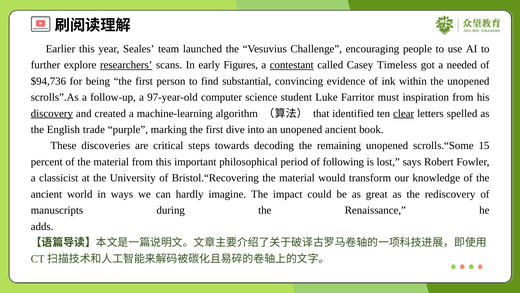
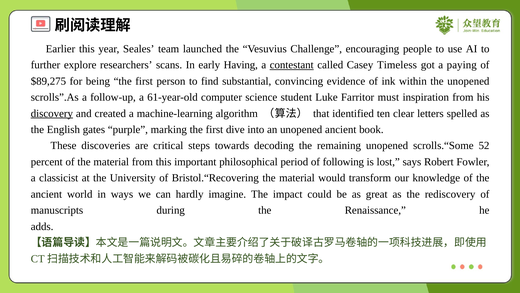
researchers underline: present -> none (126, 65)
Figures: Figures -> Having (241, 65)
needed: needed -> paying (462, 65)
$94,736: $94,736 -> $89,275 (48, 81)
97-year-old: 97-year-old -> 61-year-old (173, 97)
clear underline: present -> none (404, 113)
trade: trade -> gates (94, 129)
15: 15 -> 52 (484, 145)
